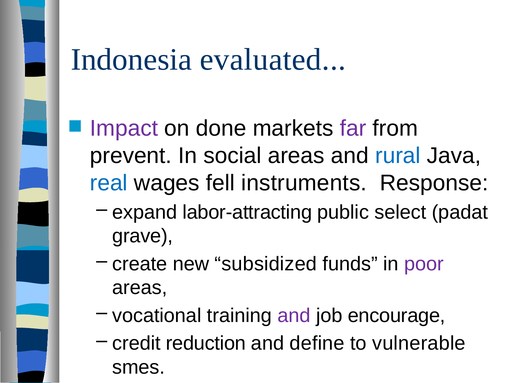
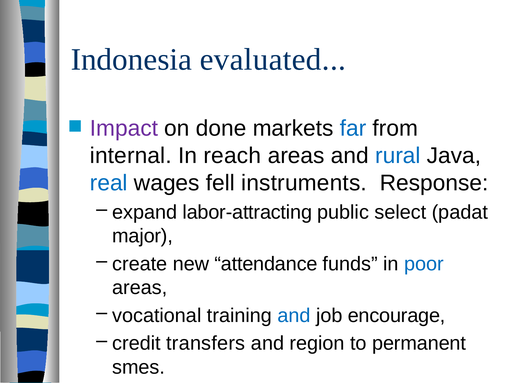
far colour: purple -> blue (353, 128)
prevent: prevent -> internal (131, 156)
social: social -> reach (232, 156)
grave: grave -> major (143, 236)
subsidized: subsidized -> attendance (266, 264)
poor colour: purple -> blue (424, 264)
and colour: purple -> blue (294, 316)
reduction: reduction -> transfers (206, 344)
define: define -> region (317, 344)
vulnerable: vulnerable -> permanent (419, 344)
